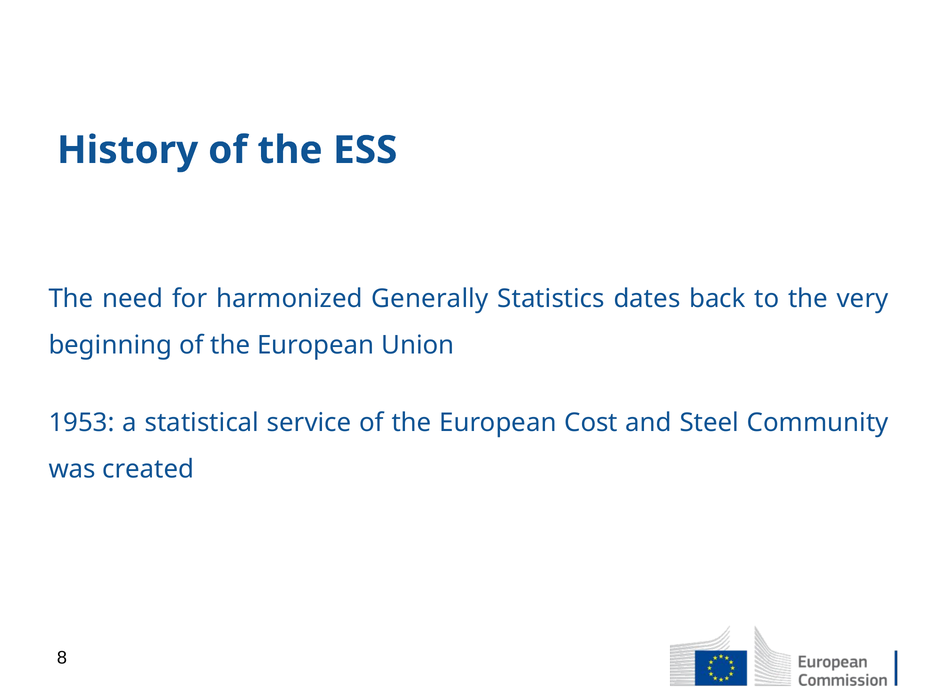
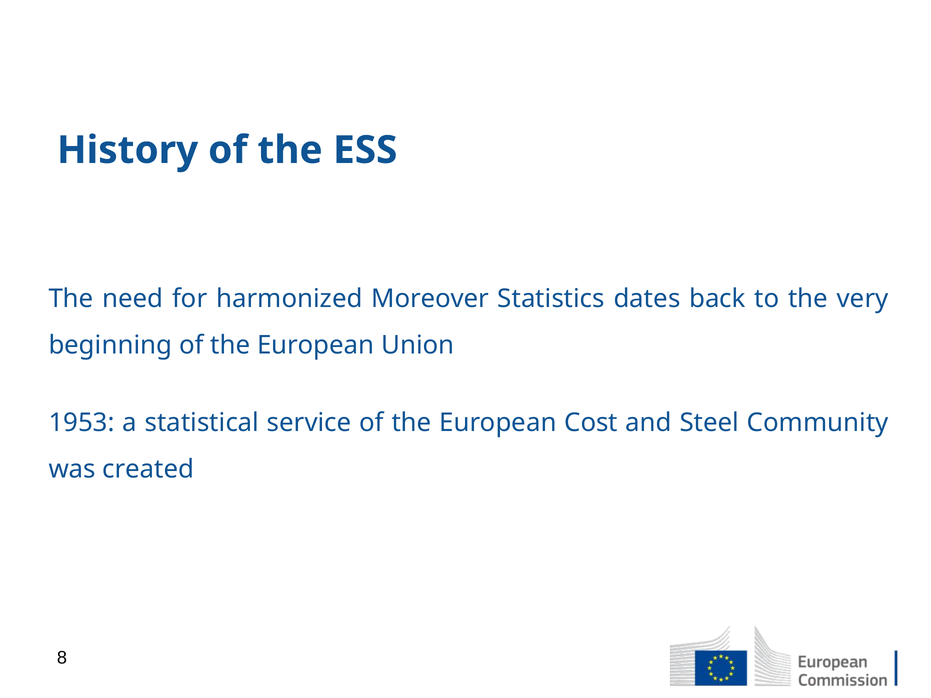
Generally: Generally -> Moreover (430, 299)
